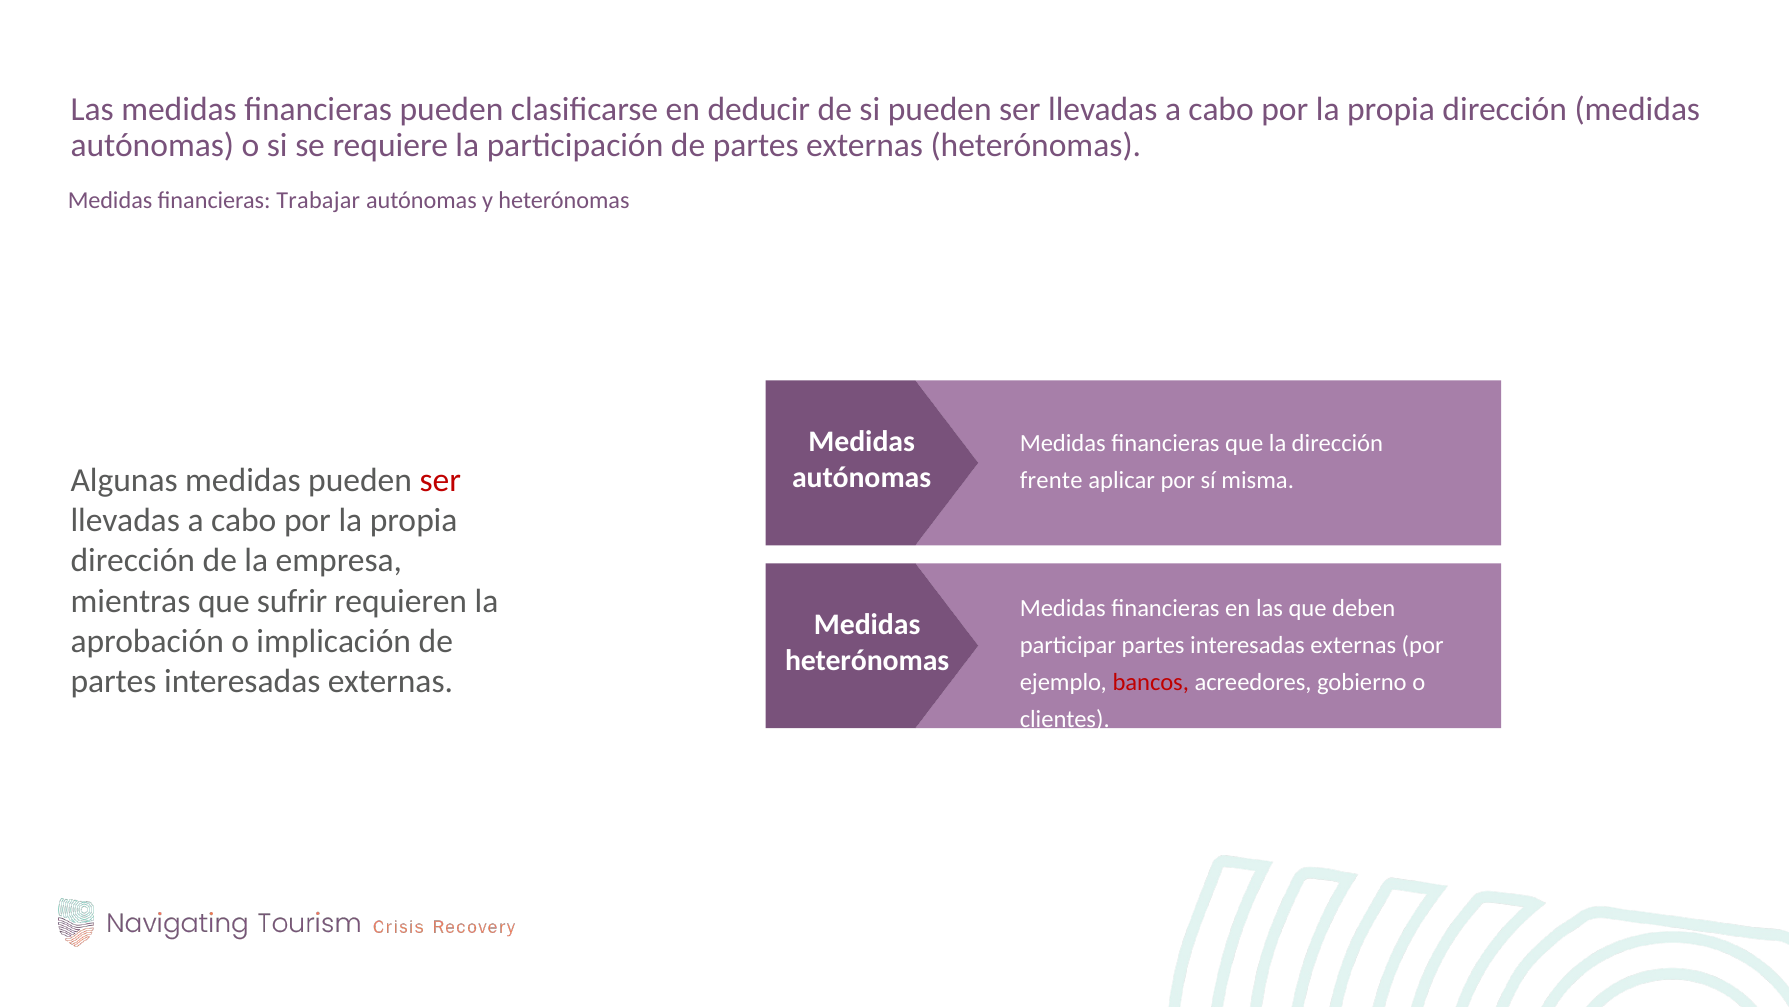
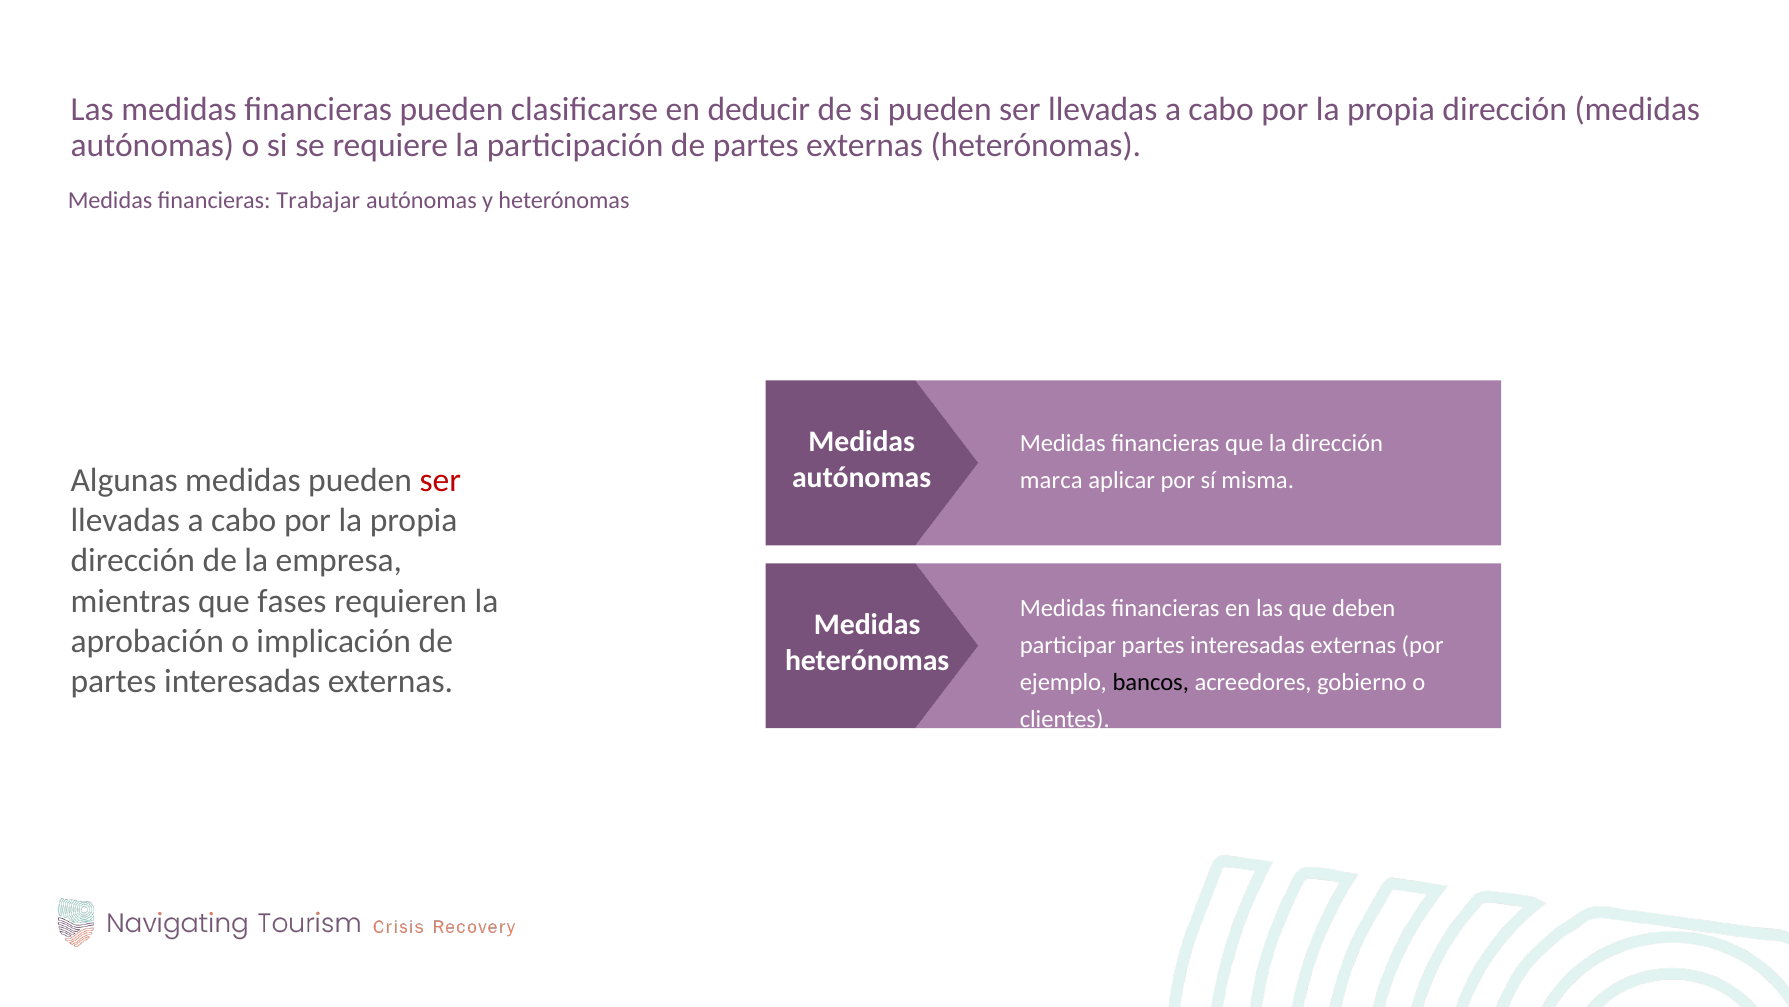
frente: frente -> marca (1051, 480)
sufrir: sufrir -> fases (292, 601)
bancos colour: red -> black (1151, 682)
